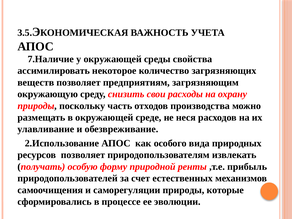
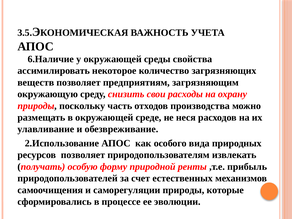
7.Наличие: 7.Наличие -> 6.Наличие (51, 59)
